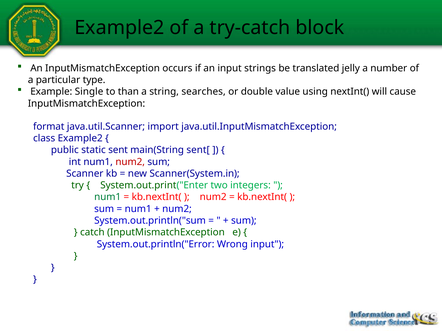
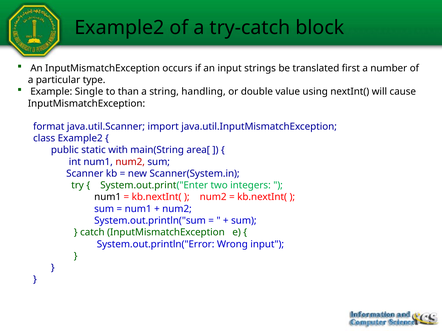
jelly: jelly -> first (351, 68)
searches: searches -> handling (204, 92)
sent: sent -> with (118, 150)
sent[: sent[ -> area[ (198, 150)
num1 colour: green -> black (108, 197)
